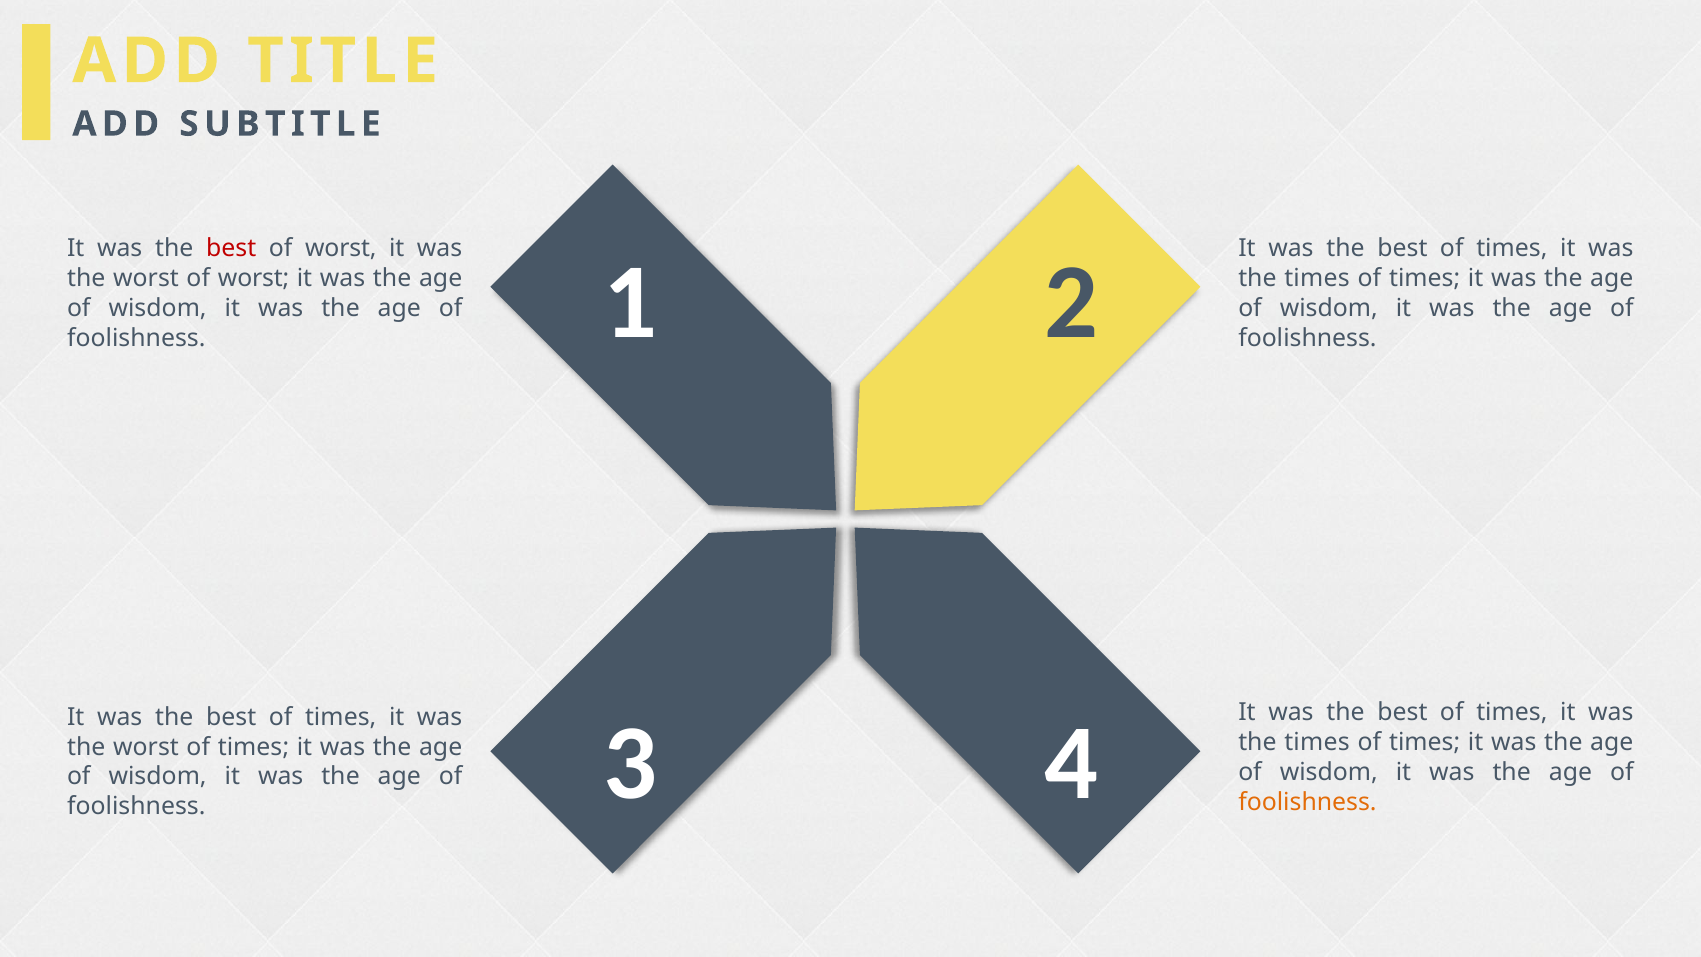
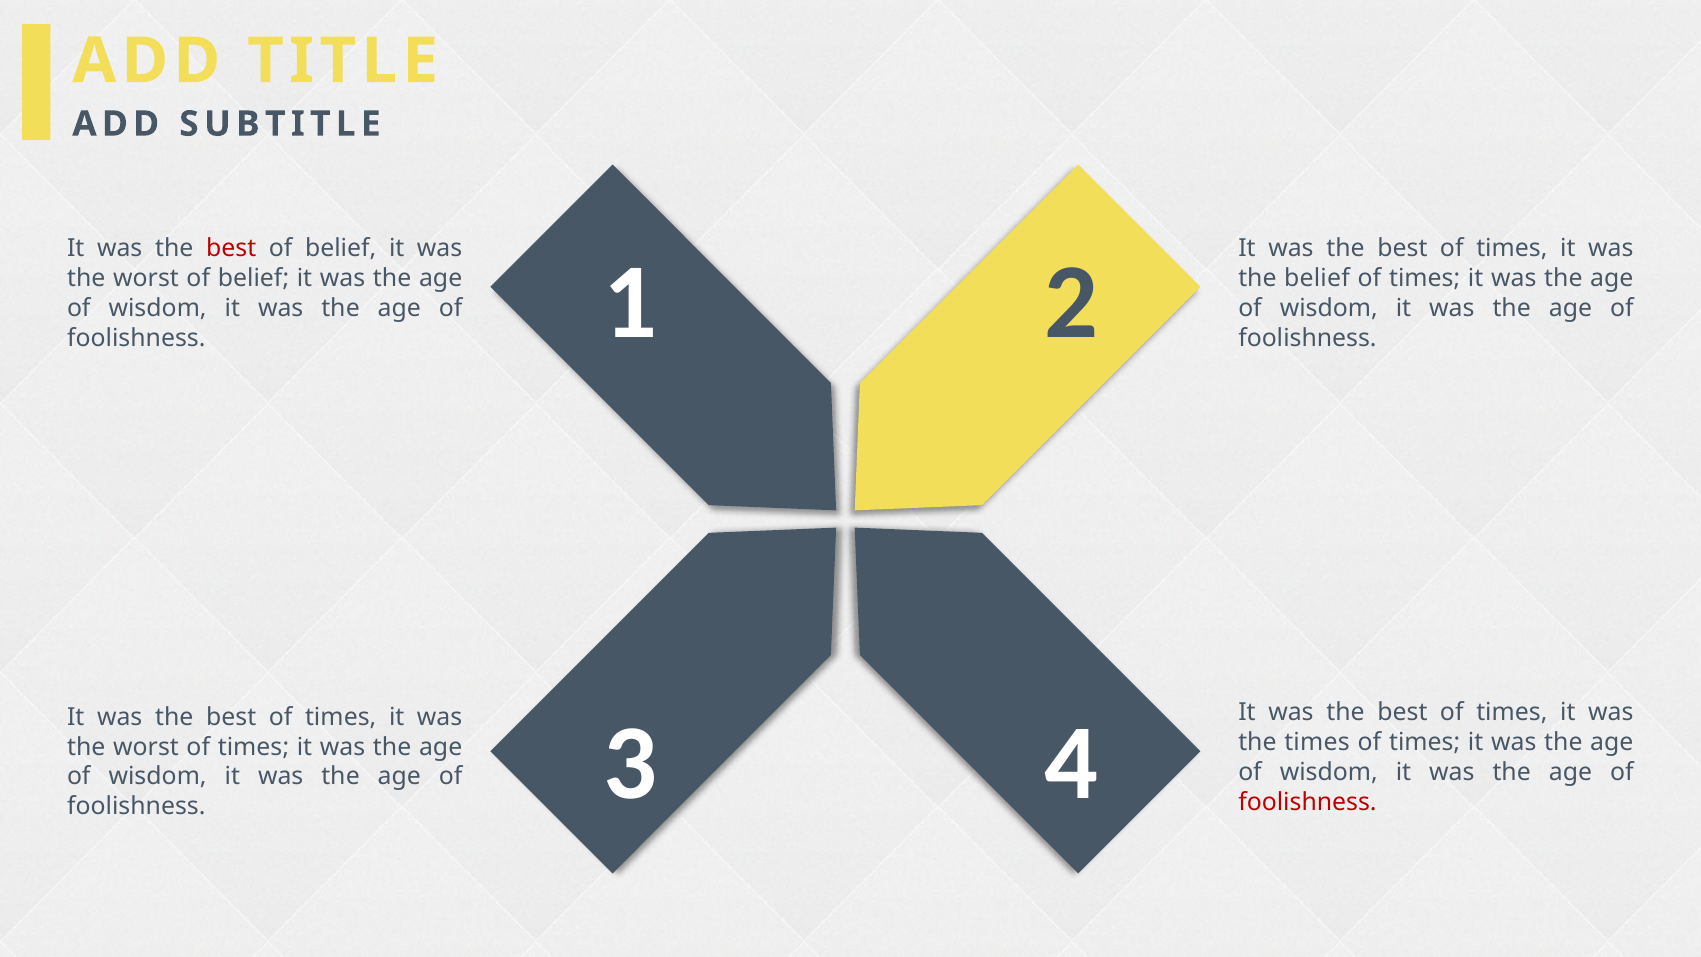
worst: worst -> belief (341, 249)
worst of worst: worst -> belief (254, 278)
times: times -> belief (1317, 278)
foolishness colour: orange -> red (1307, 802)
